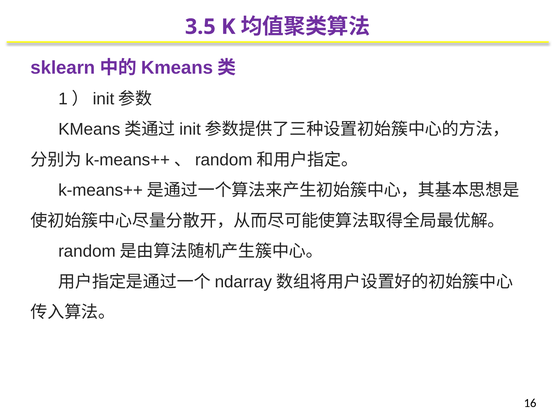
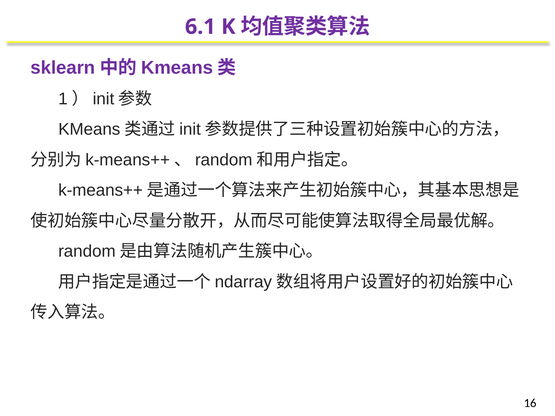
3.5: 3.5 -> 6.1 (200, 27)
